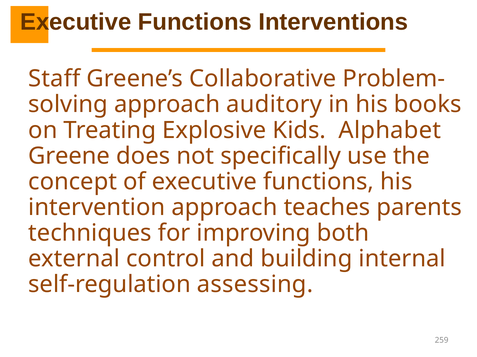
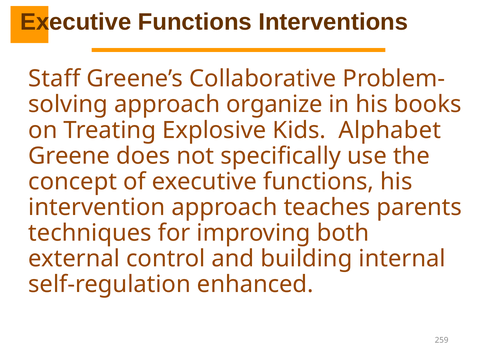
auditory: auditory -> organize (274, 105)
assessing: assessing -> enhanced (255, 285)
